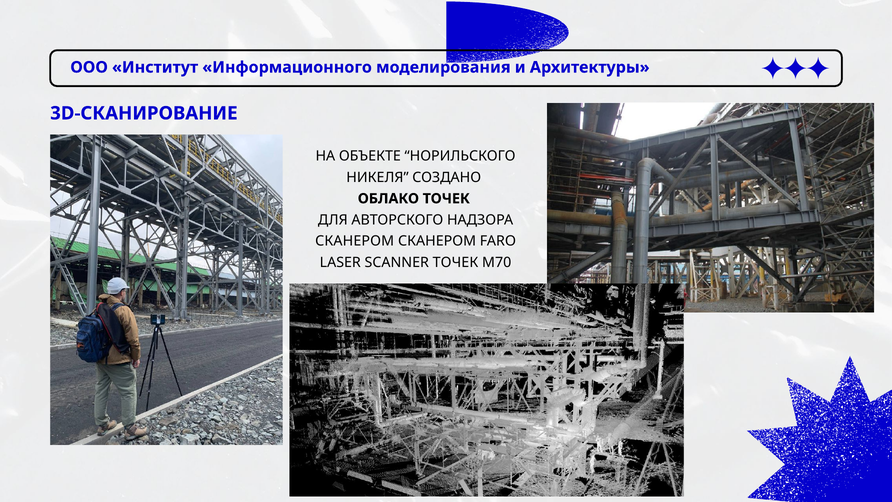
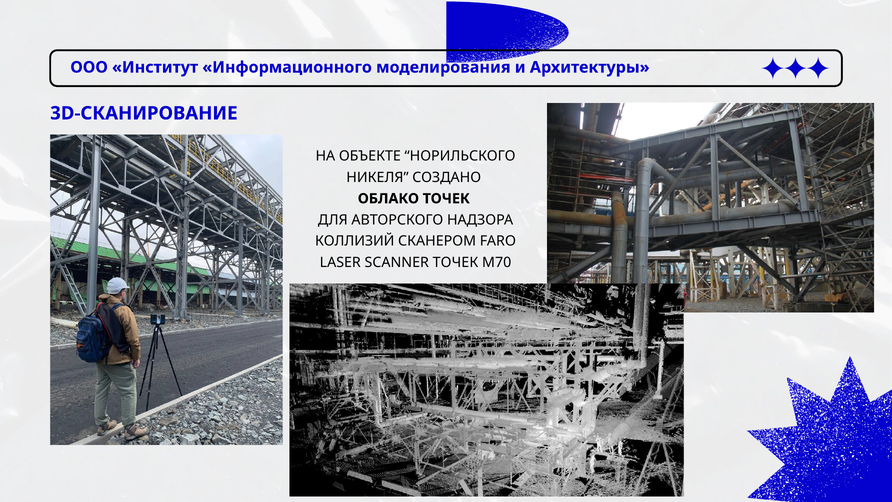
СКАНЕРОМ: СКАНЕРОМ -> КОЛЛИЗИЙ (355, 241)
